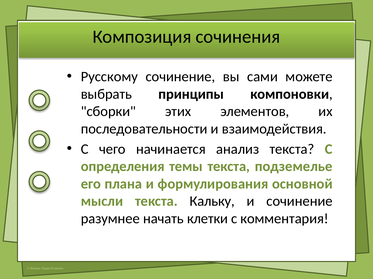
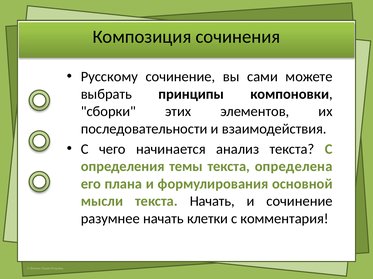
подземелье: подземелье -> определена (294, 167)
текста Кальку: Кальку -> Начать (212, 202)
